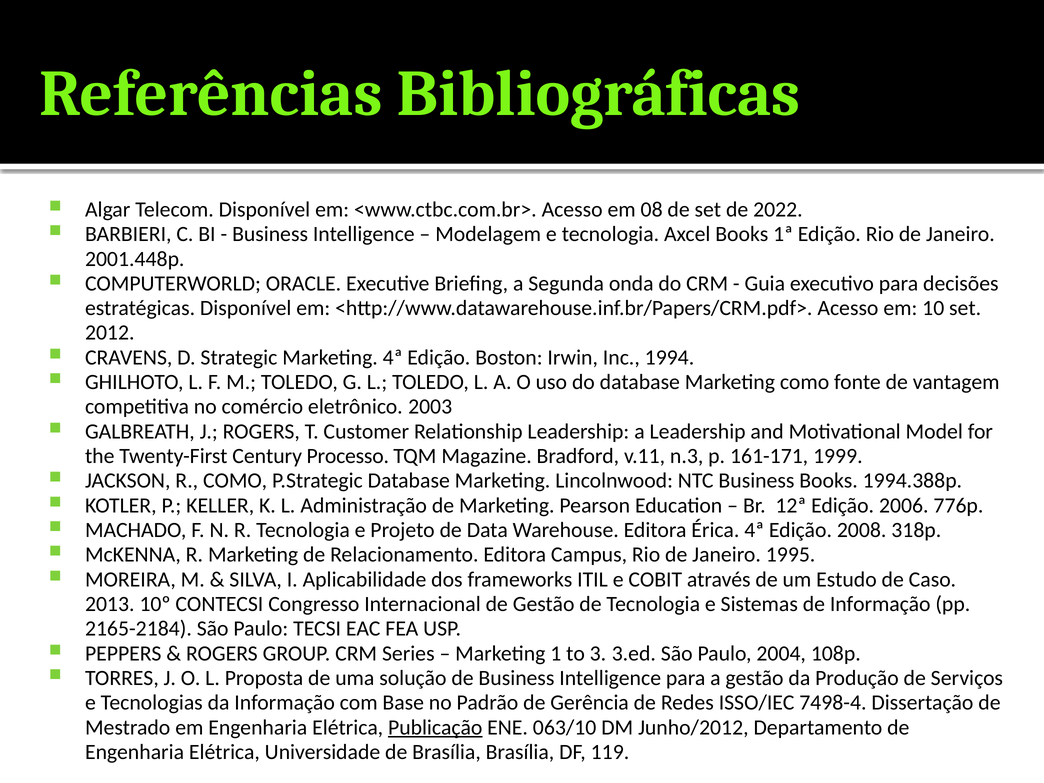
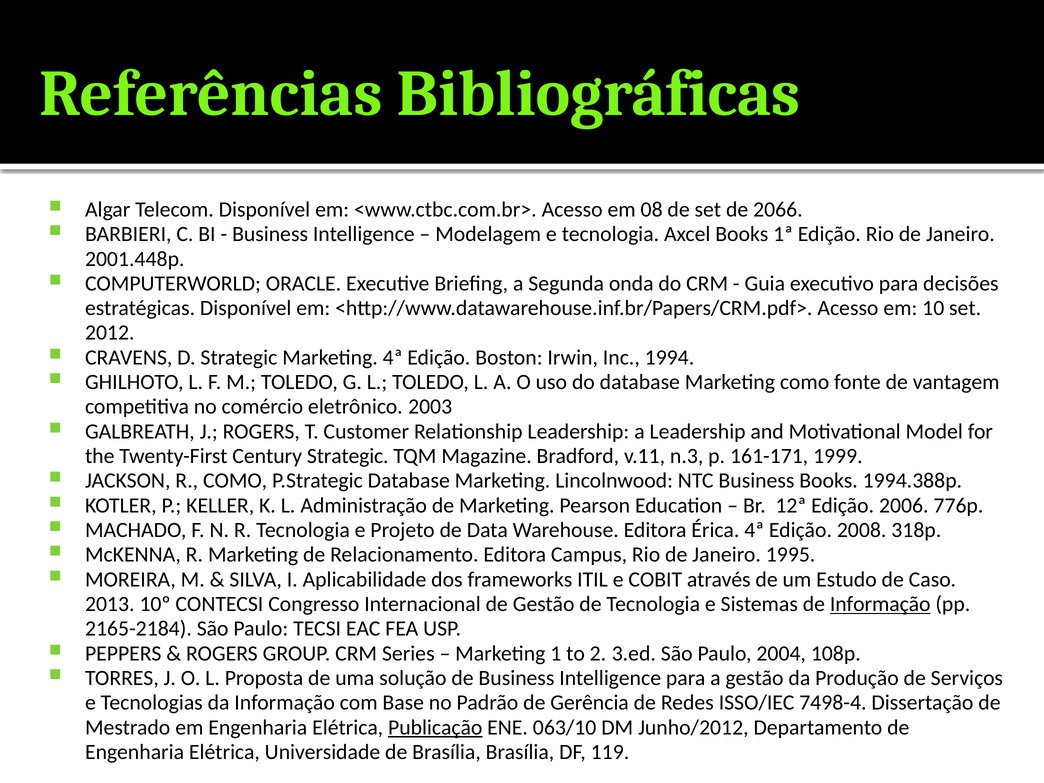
2022: 2022 -> 2066 (778, 210)
Century Processo: Processo -> Strategic (348, 456)
Informação underline: none -> present (880, 604)
3: 3 -> 2 (598, 653)
